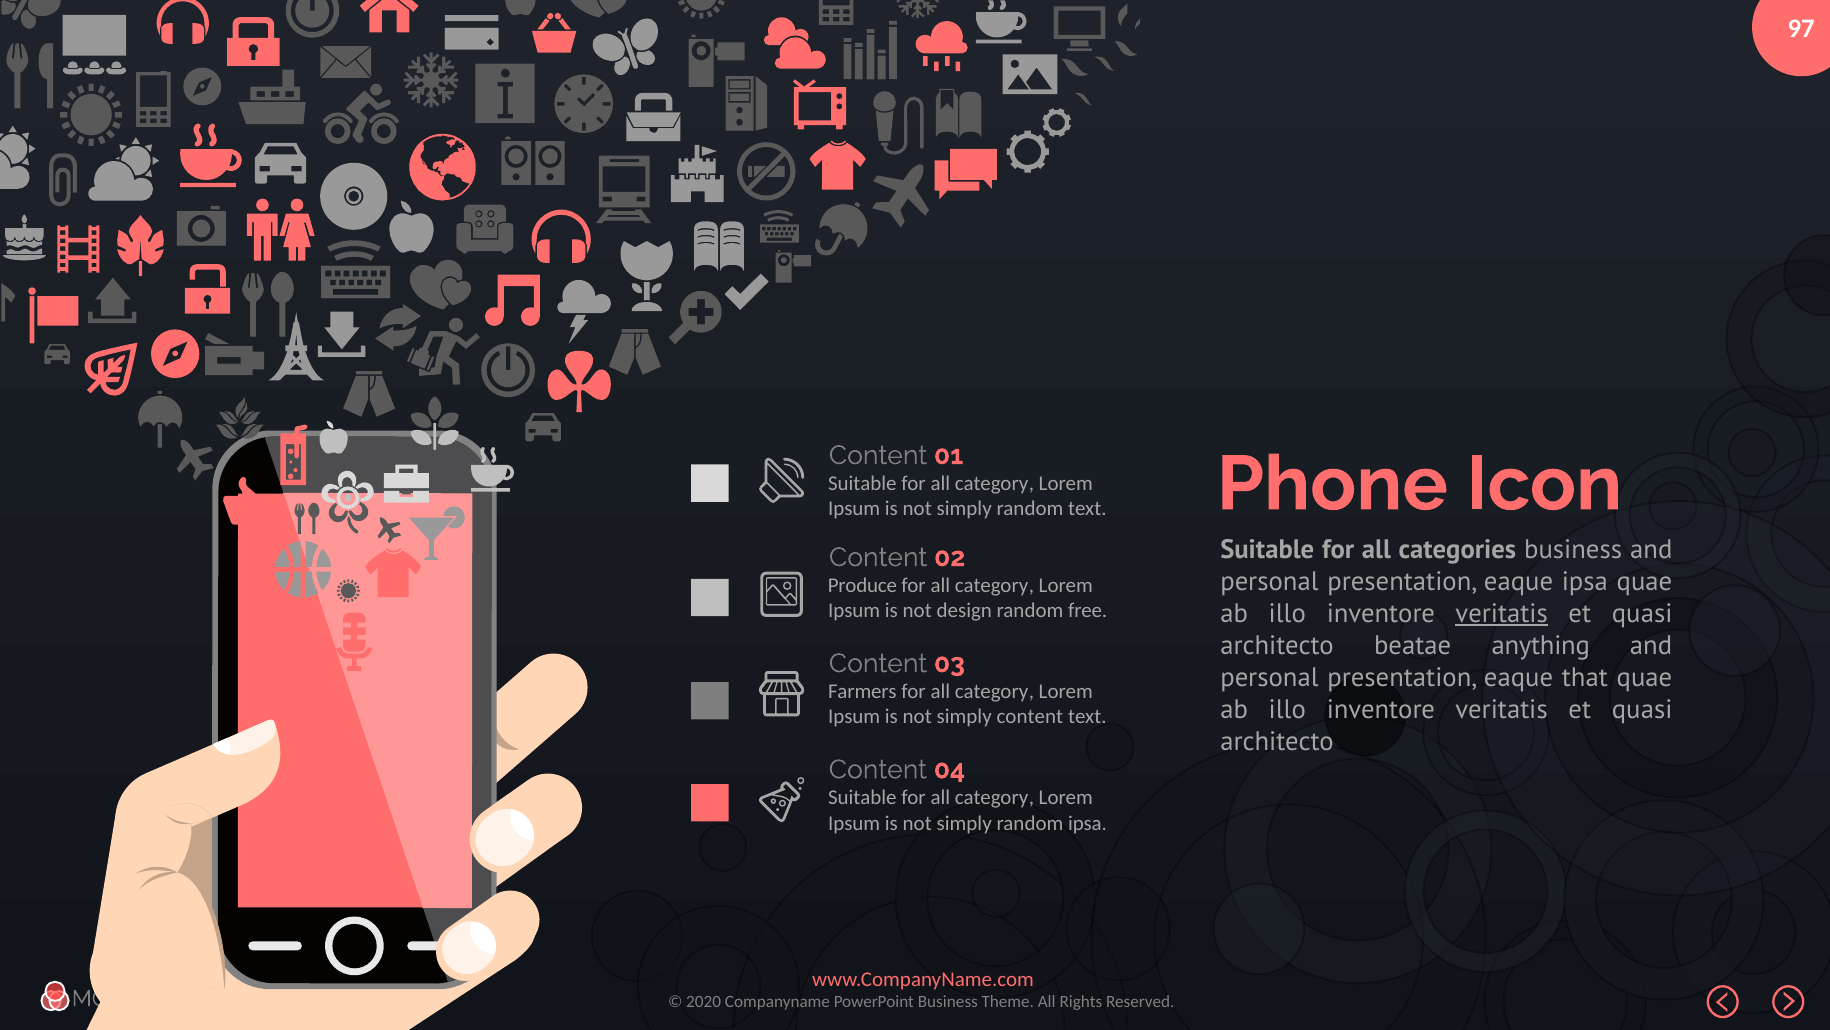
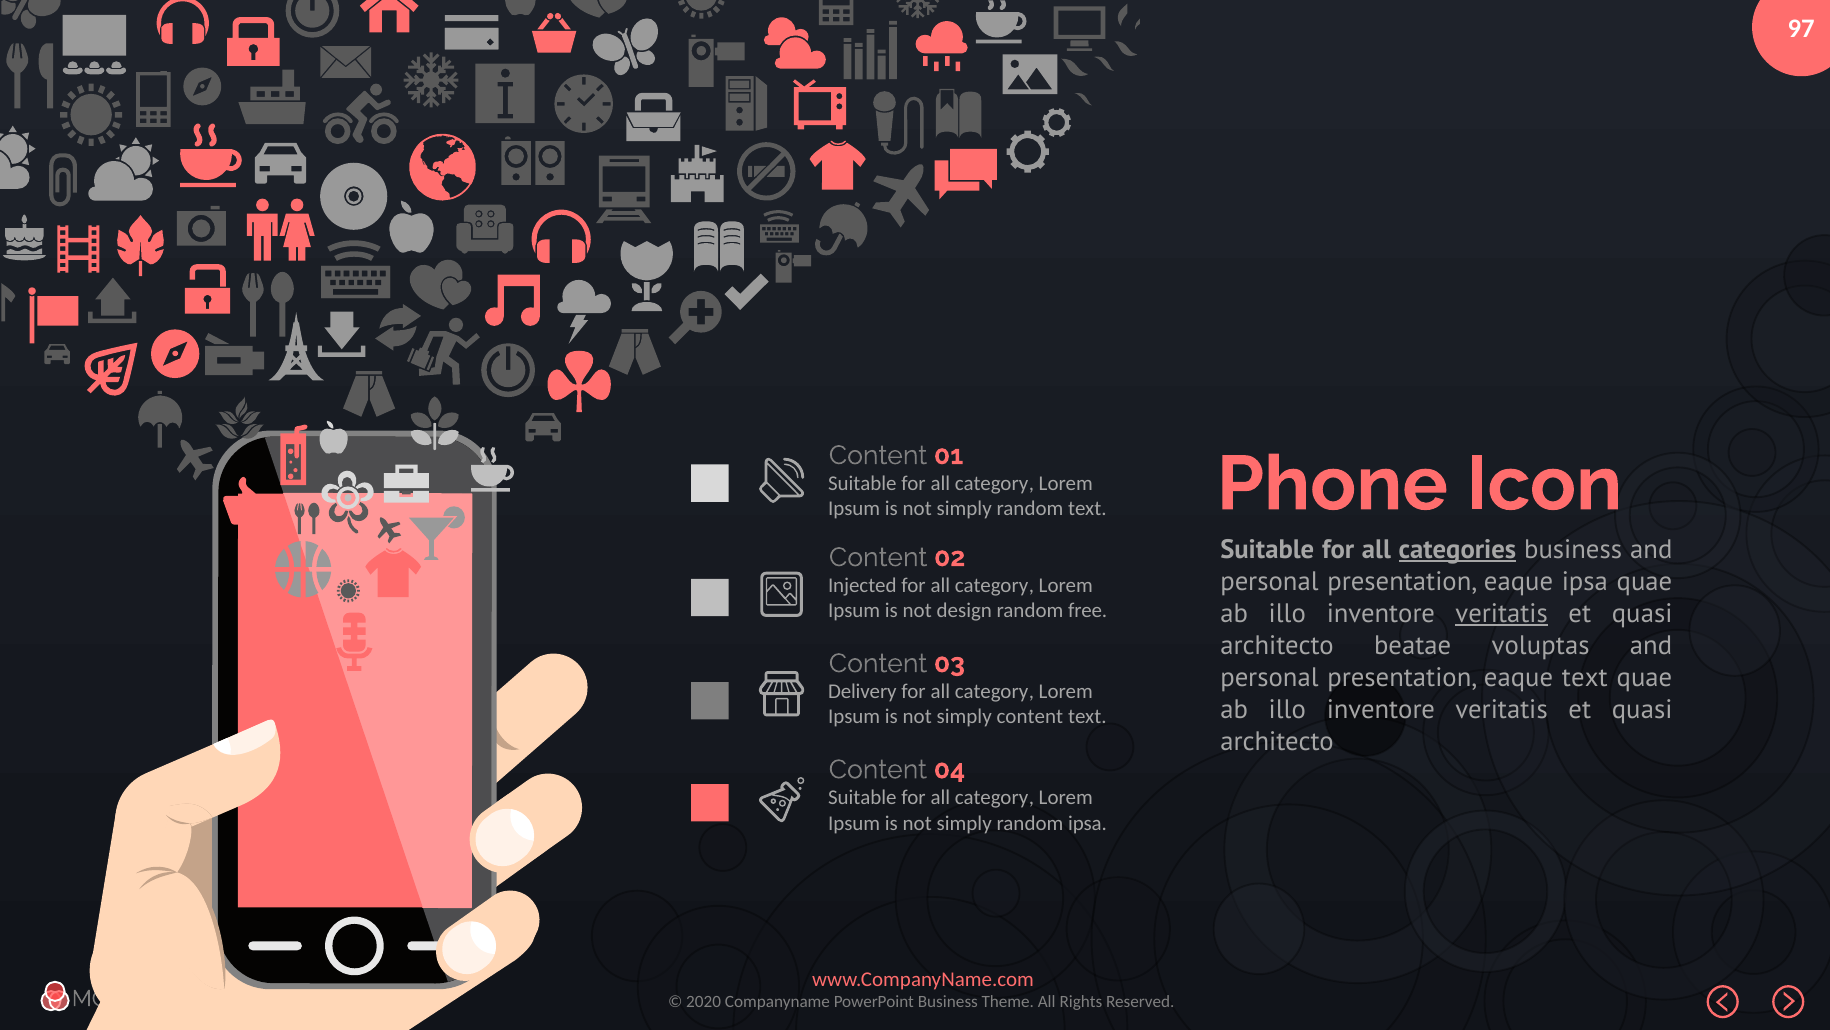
categories underline: none -> present (1457, 549)
Produce: Produce -> Injected (862, 585)
anything: anything -> voluptas (1541, 645)
eaque that: that -> text (1585, 677)
Farmers: Farmers -> Delivery (862, 691)
